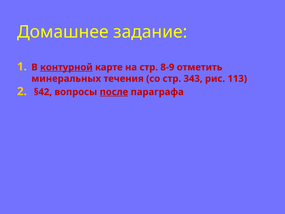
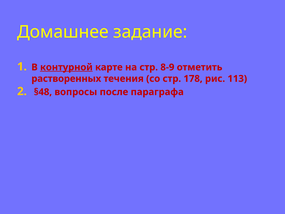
минеральных: минеральных -> растворенных (66, 79)
343: 343 -> 178 (193, 79)
§42: §42 -> §48 (43, 92)
после underline: present -> none (114, 92)
